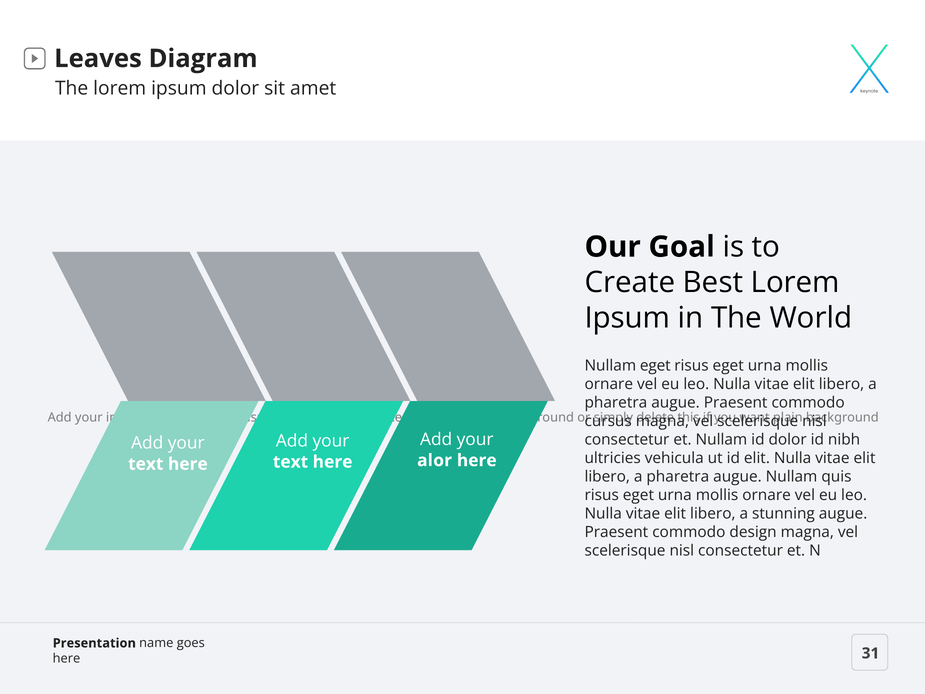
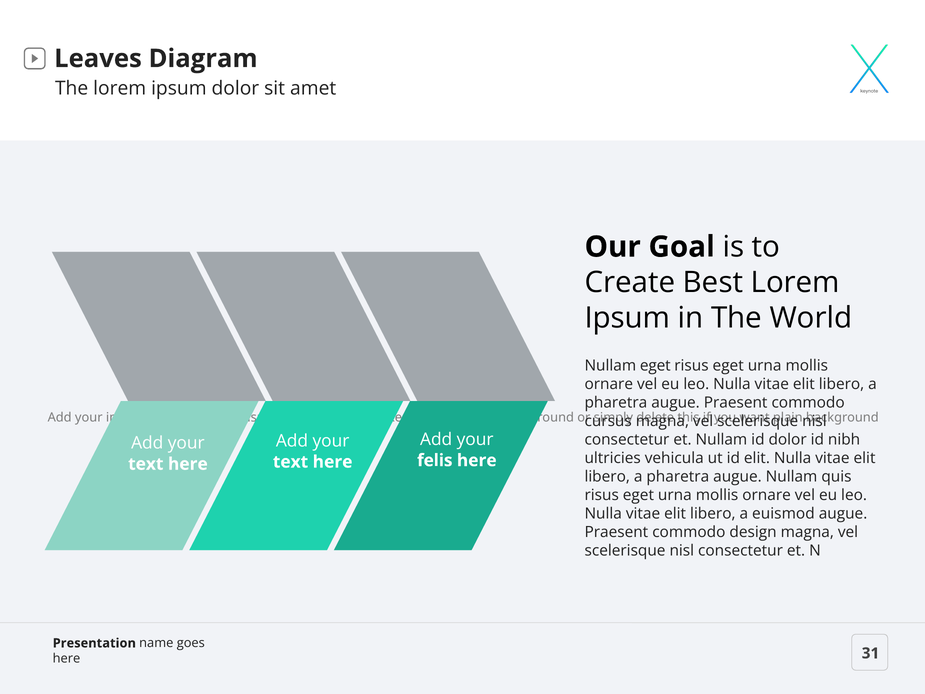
alor: alor -> felis (435, 460)
stunning: stunning -> euismod (783, 513)
